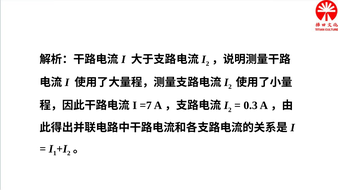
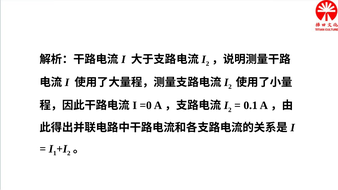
=7: =7 -> =0 (146, 106)
0.3: 0.3 -> 0.1 (251, 106)
